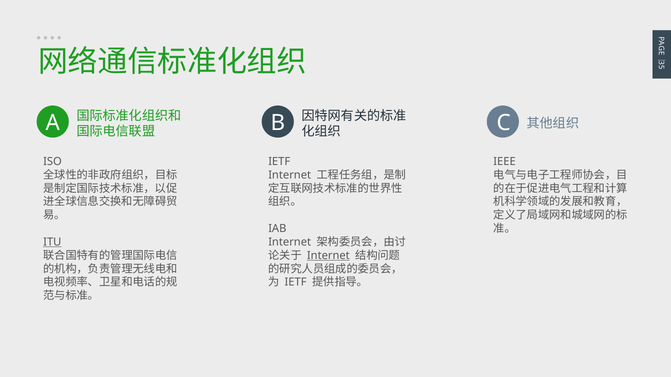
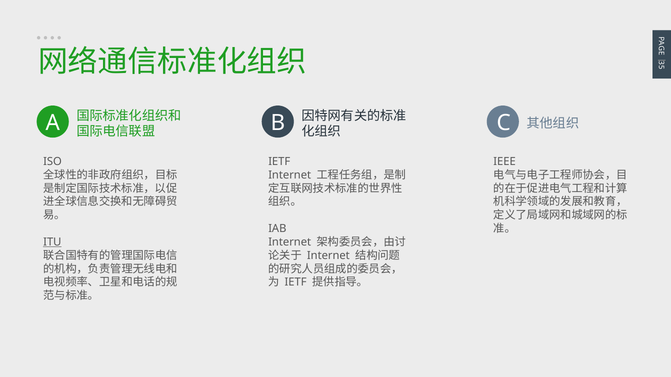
Internet underline: present -> none (328, 256)
